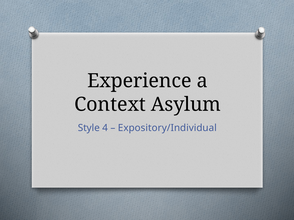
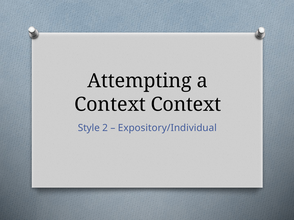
Experience: Experience -> Attempting (139, 81)
Context Asylum: Asylum -> Context (186, 105)
4: 4 -> 2 (105, 128)
